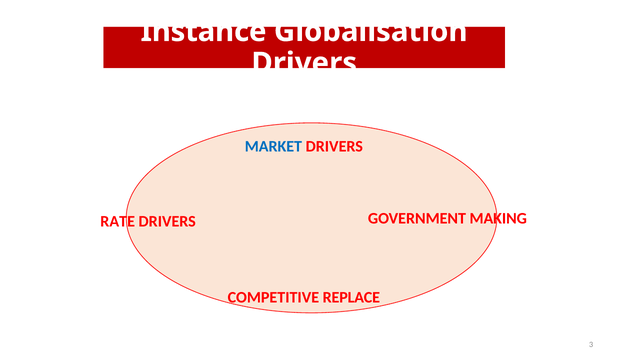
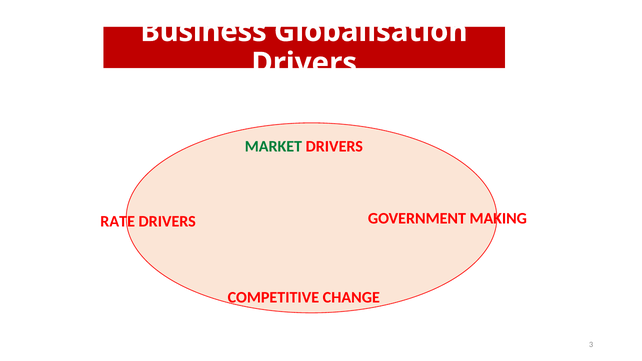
Instance: Instance -> Business (204, 31)
MARKET colour: blue -> green (273, 147)
REPLACE: REPLACE -> CHANGE (351, 298)
